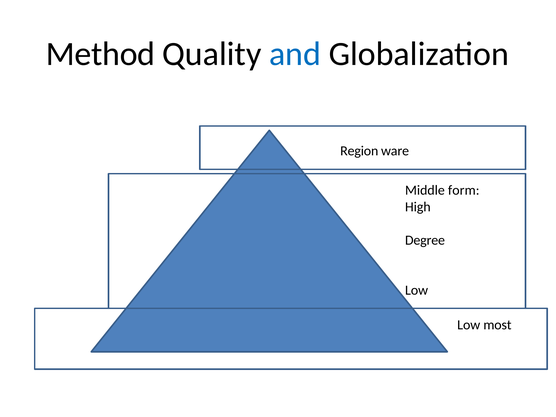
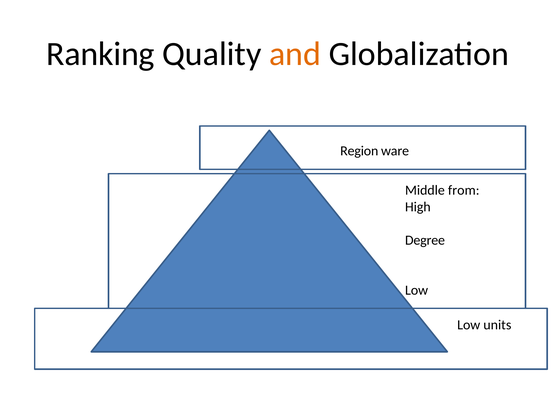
Method: Method -> Ranking (100, 54)
and colour: blue -> orange (295, 54)
form: form -> from (464, 190)
most: most -> units (497, 325)
